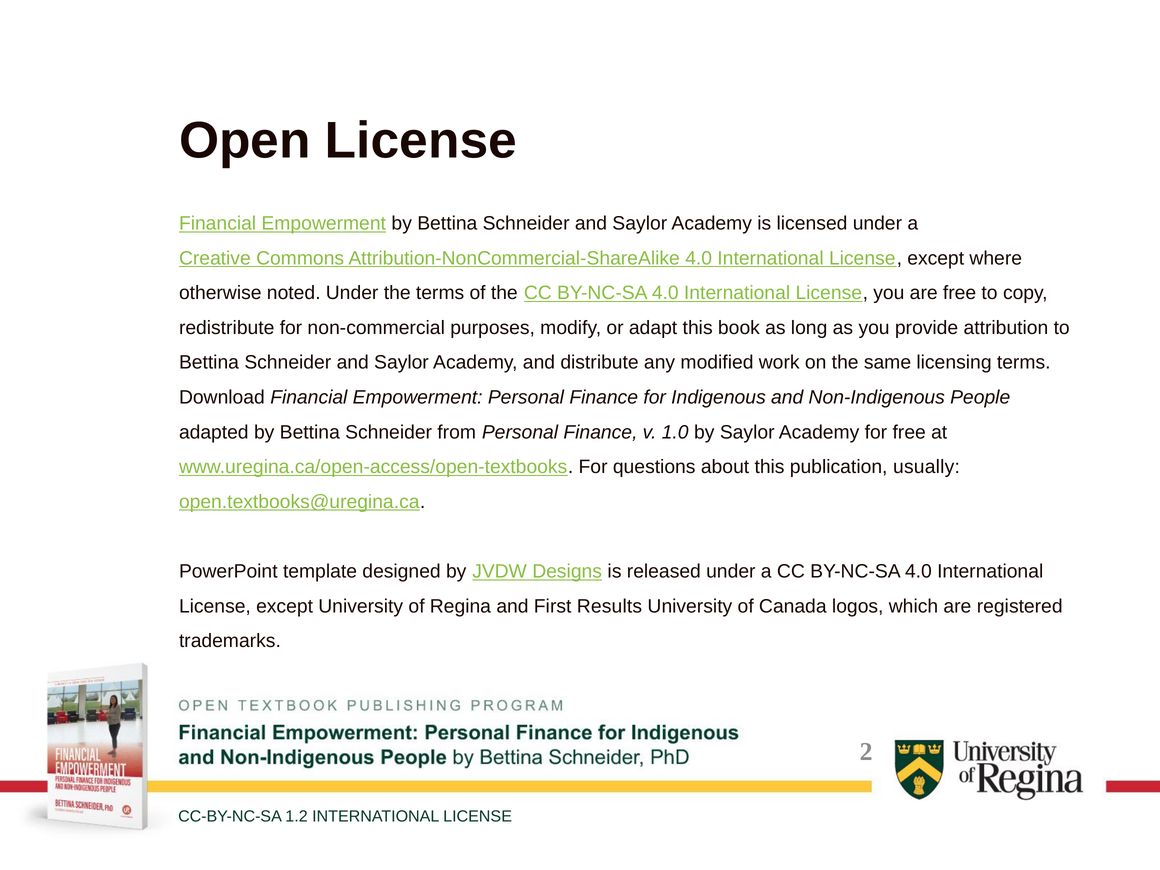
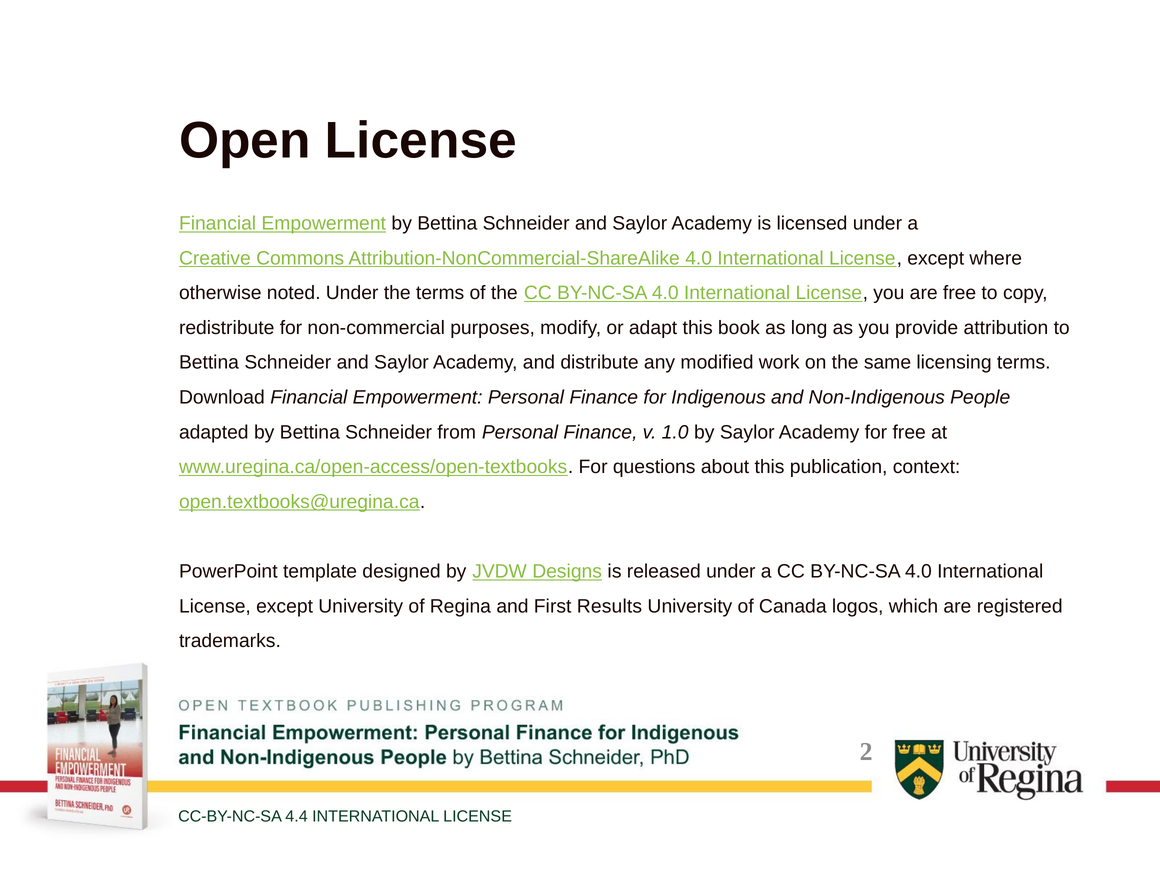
usually: usually -> context (927, 467)
1.2: 1.2 -> 4.4 (297, 817)
